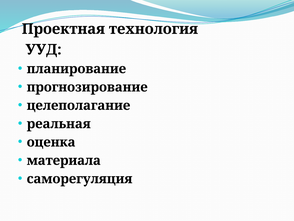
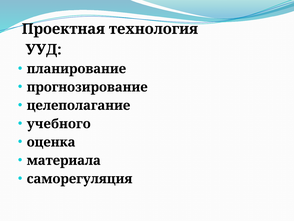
реальная: реальная -> учебного (59, 124)
